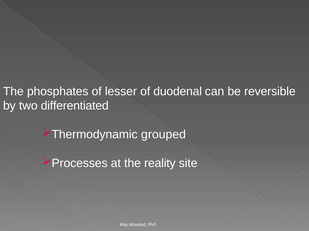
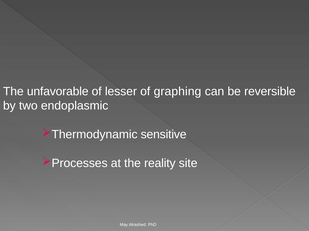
phosphates: phosphates -> unfavorable (58, 92)
duodenal: duodenal -> graphing (178, 92)
differentiated: differentiated -> endoplasmic (75, 106)
grouped: grouped -> sensitive (164, 135)
